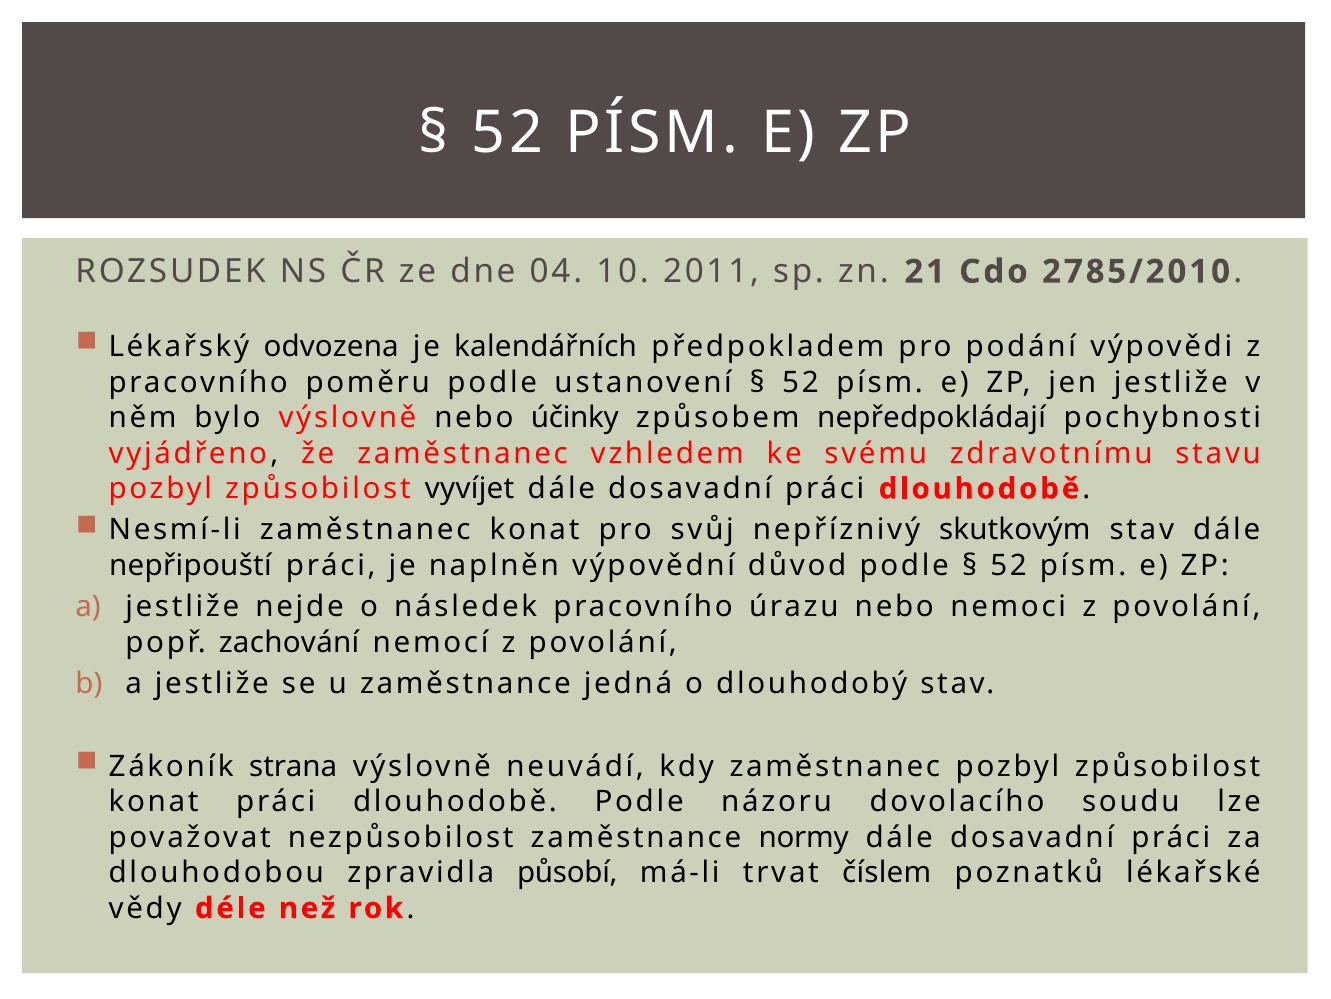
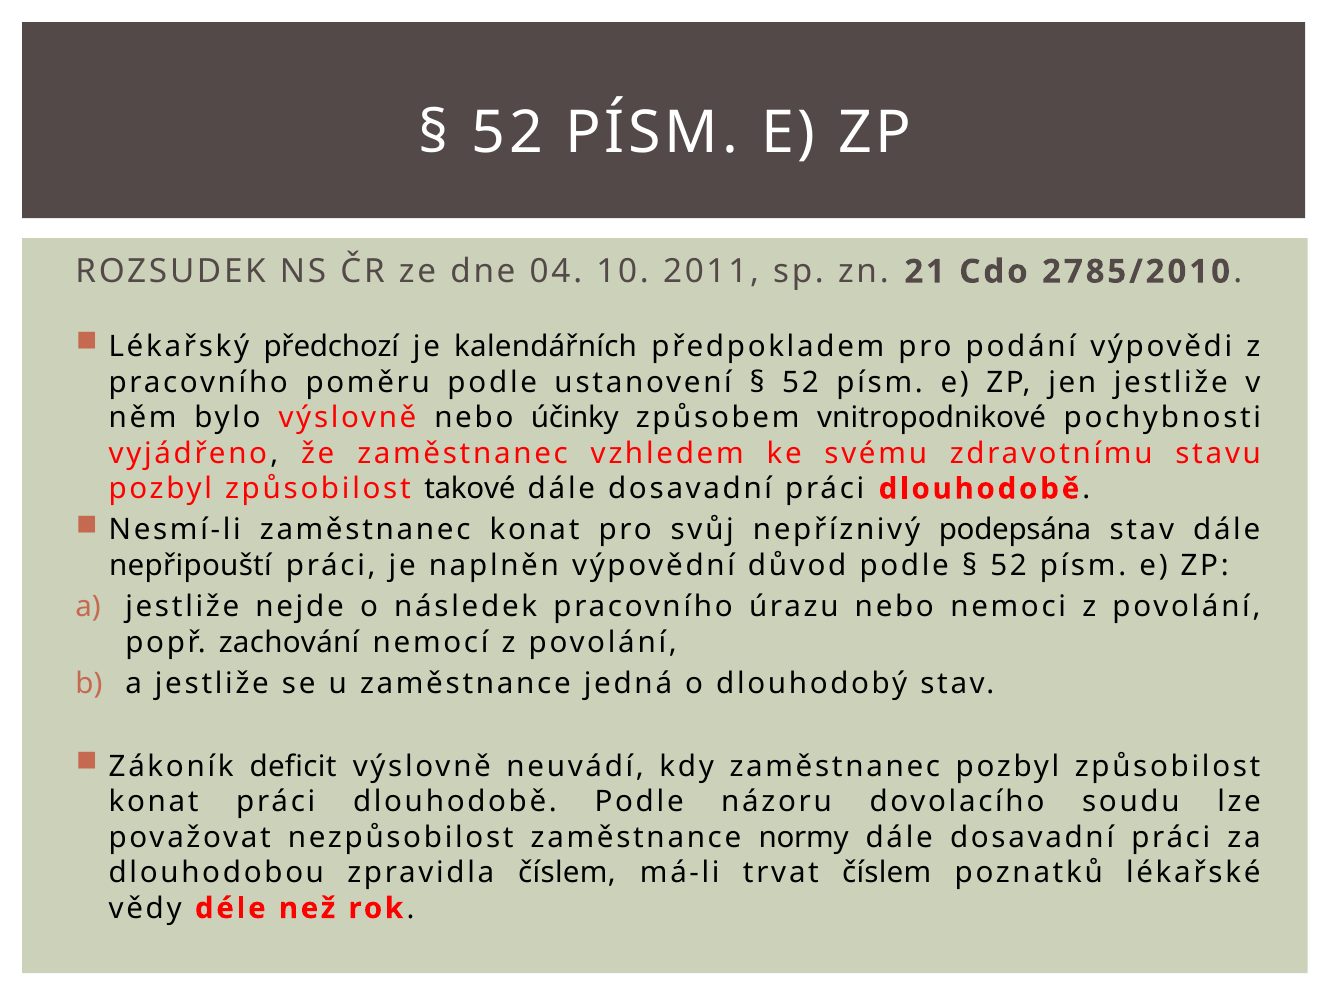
odvozena: odvozena -> předchozí (331, 347)
nepředpokládají: nepředpokládají -> vnitropodnikové (932, 418)
vyvíjet: vyvíjet -> takové (470, 488)
skutkovým: skutkovým -> podepsána (1015, 530)
strana: strana -> deficit (293, 766)
zpravidla působí: působí -> číslem (567, 872)
